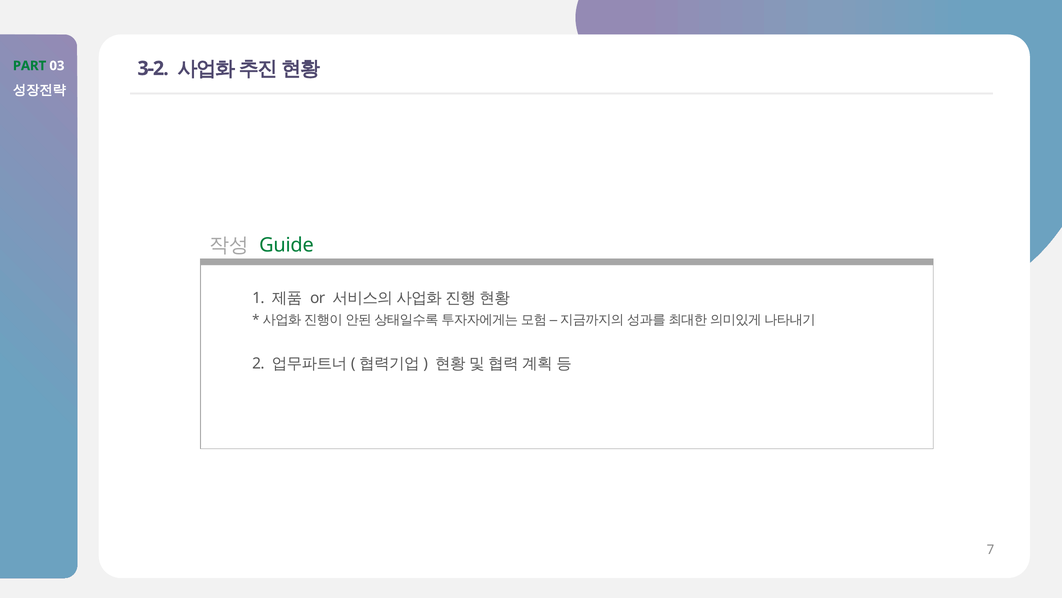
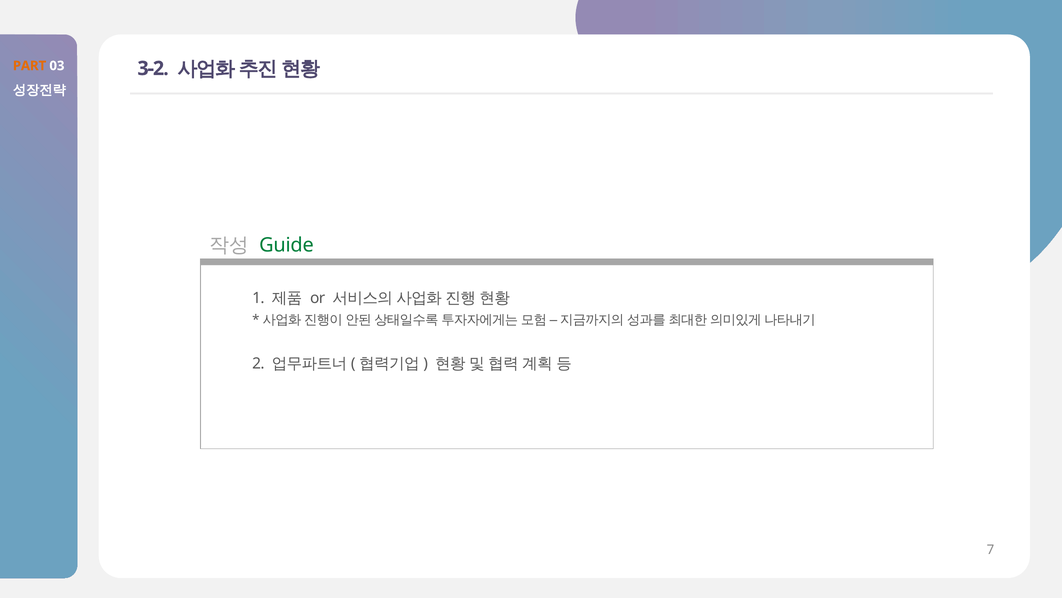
PART colour: green -> orange (29, 66)
